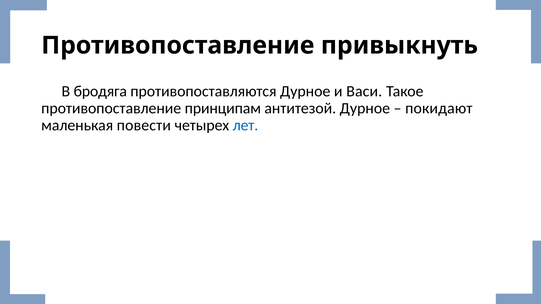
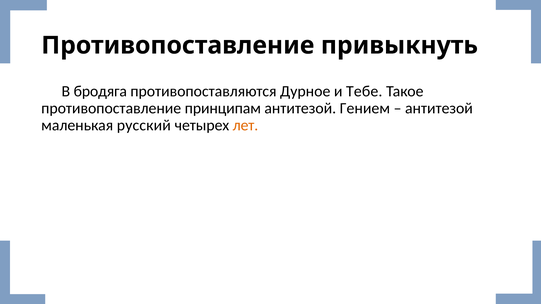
Васи: Васи -> Тебе (364, 91)
антитезой Дурное: Дурное -> Гением (365, 109)
покидают: покидают -> антитезой (439, 109)
повести: повести -> русский (144, 126)
лет colour: blue -> orange (246, 126)
